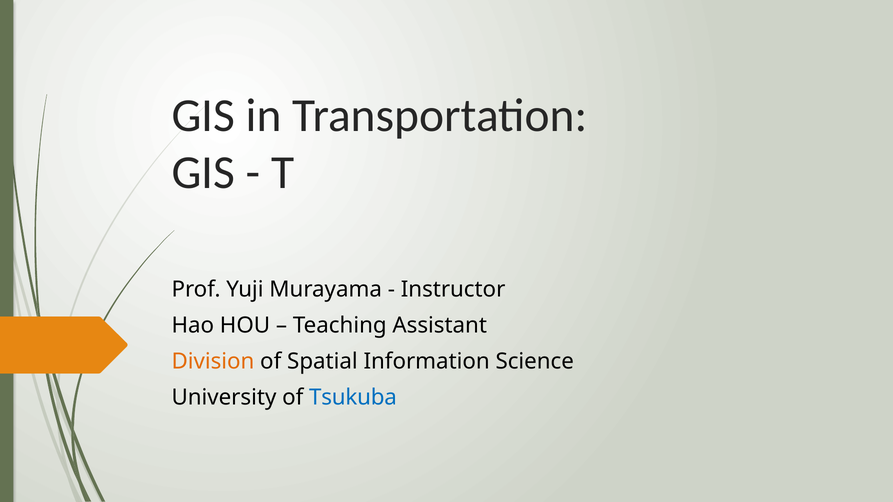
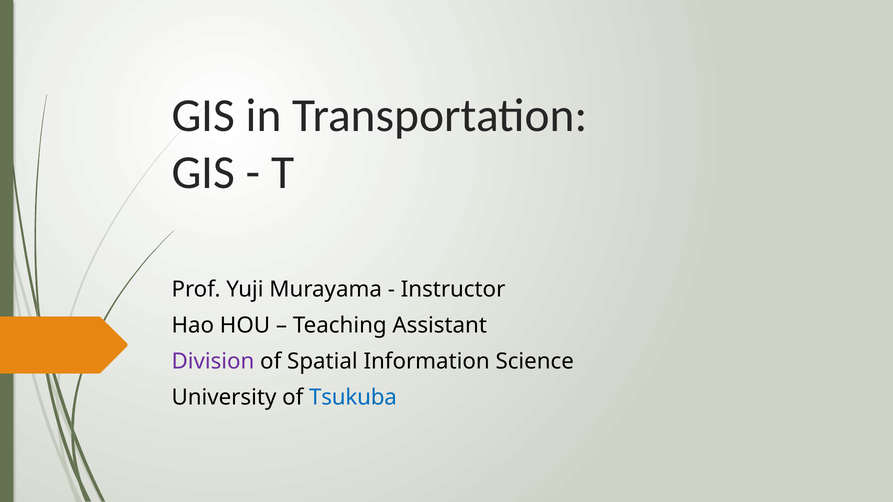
Division colour: orange -> purple (213, 362)
